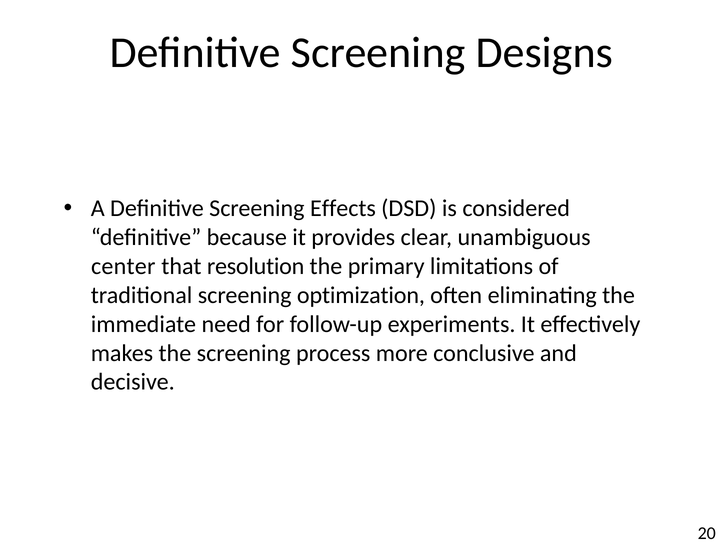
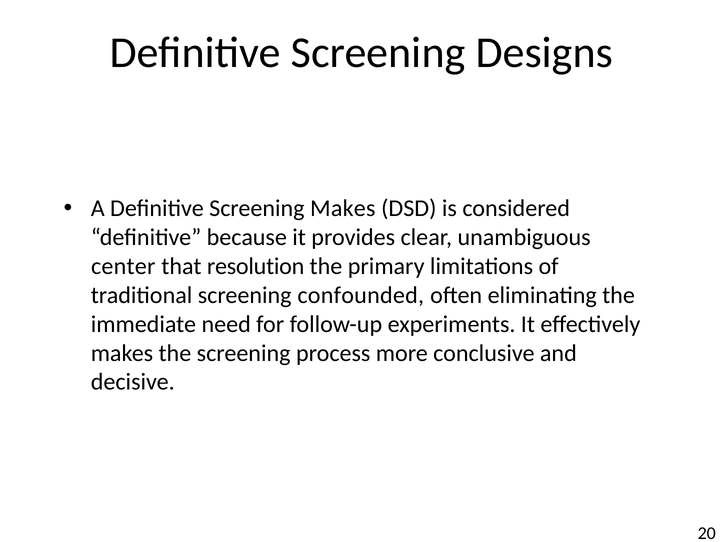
Screening Effects: Effects -> Makes (343, 209)
optimization: optimization -> confounded (361, 295)
